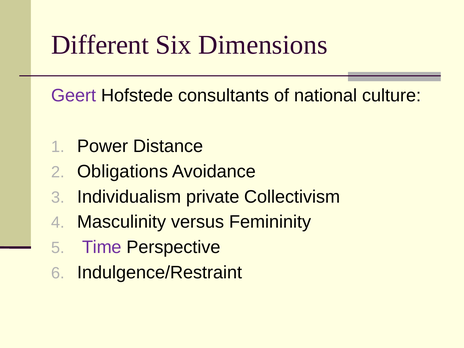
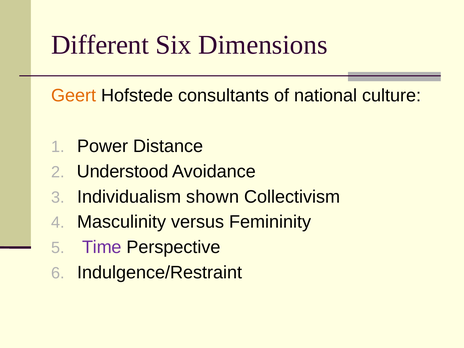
Geert colour: purple -> orange (74, 96)
Obligations: Obligations -> Understood (123, 171)
private: private -> shown (213, 197)
